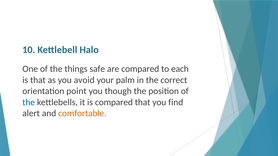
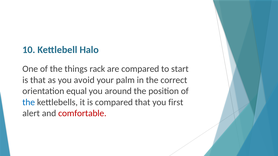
safe: safe -> rack (97, 69)
each: each -> start (180, 69)
point: point -> equal (77, 91)
though: though -> around (118, 91)
find: find -> first (176, 102)
comfortable colour: orange -> red (82, 114)
